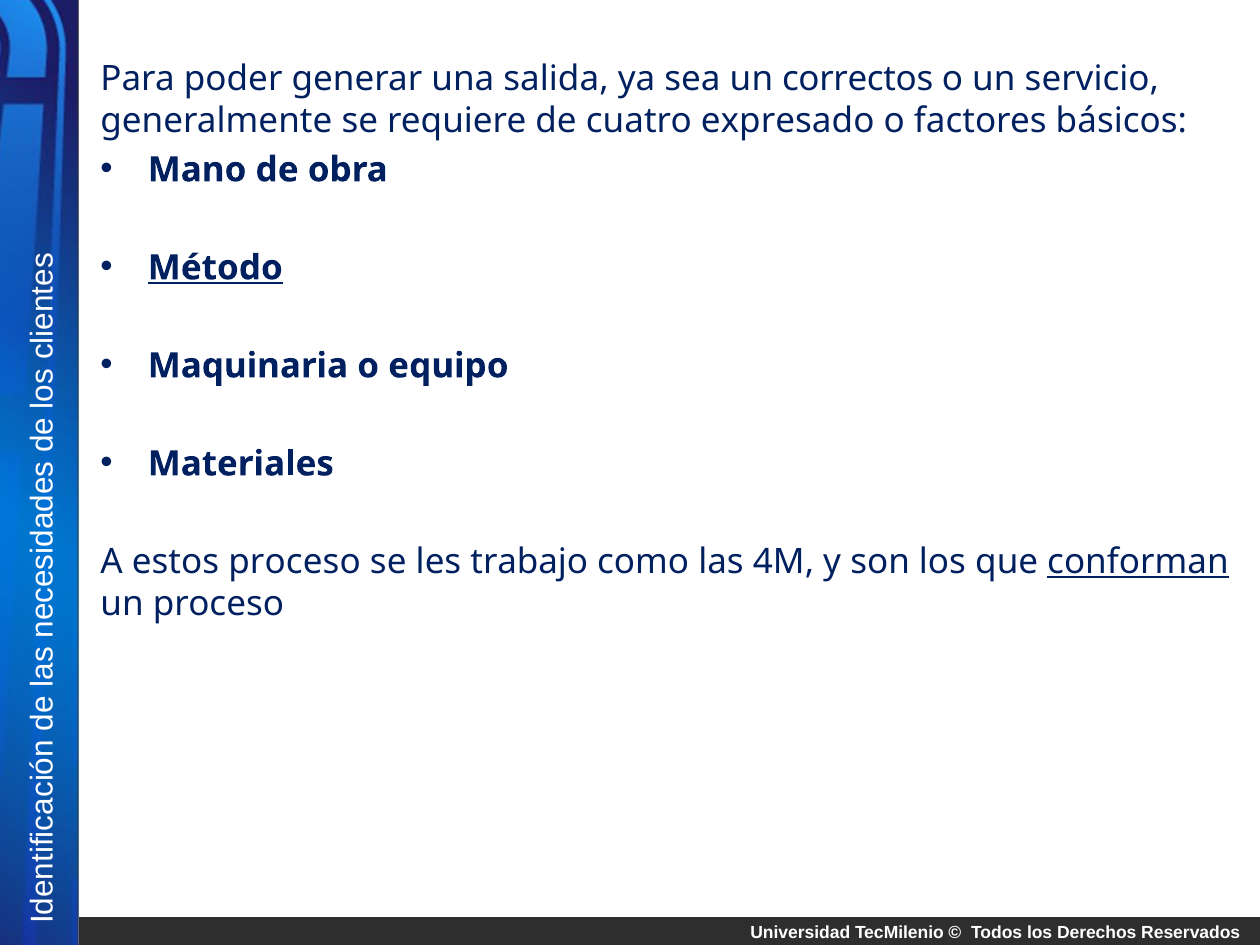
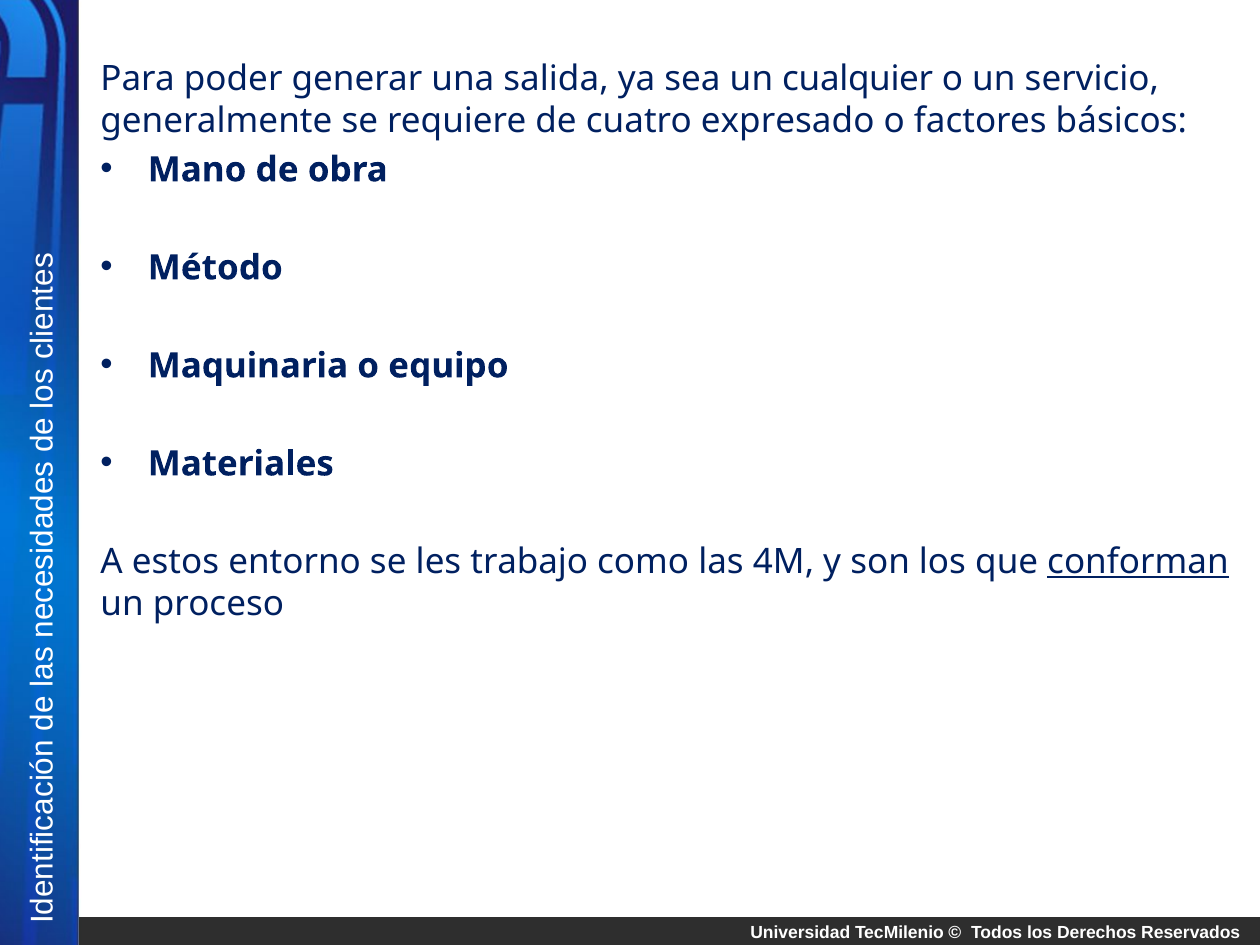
correctos: correctos -> cualquier (858, 79)
Método underline: present -> none (215, 268)
estos proceso: proceso -> entorno (295, 562)
